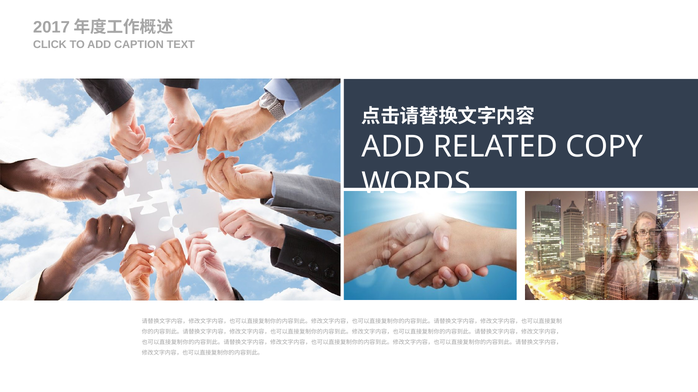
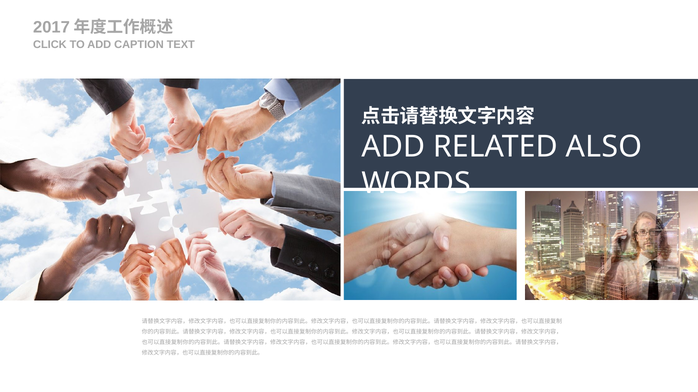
COPY: COPY -> ALSO (604, 147)
